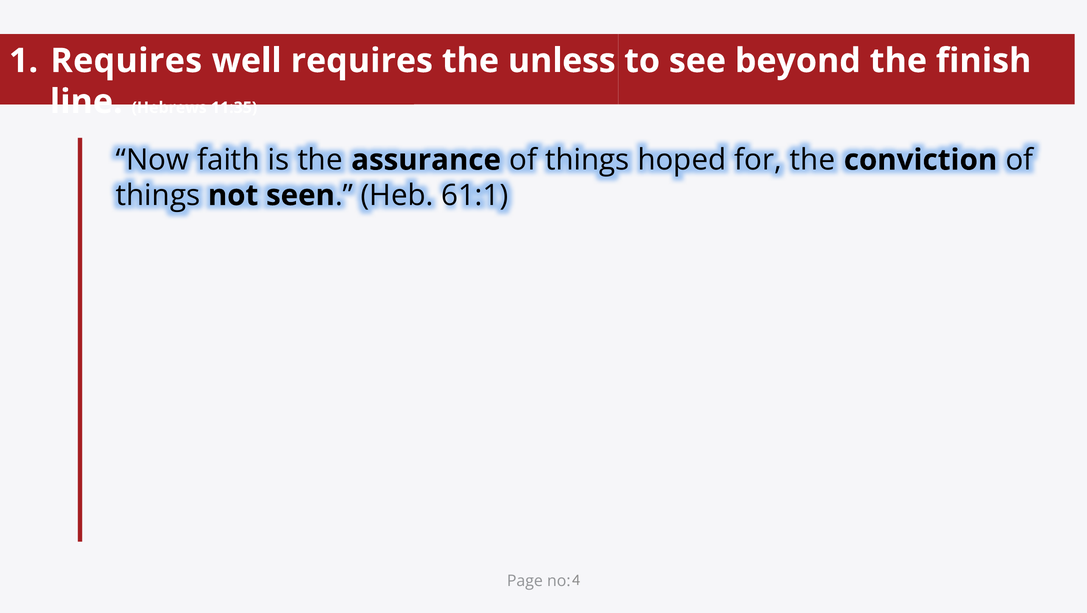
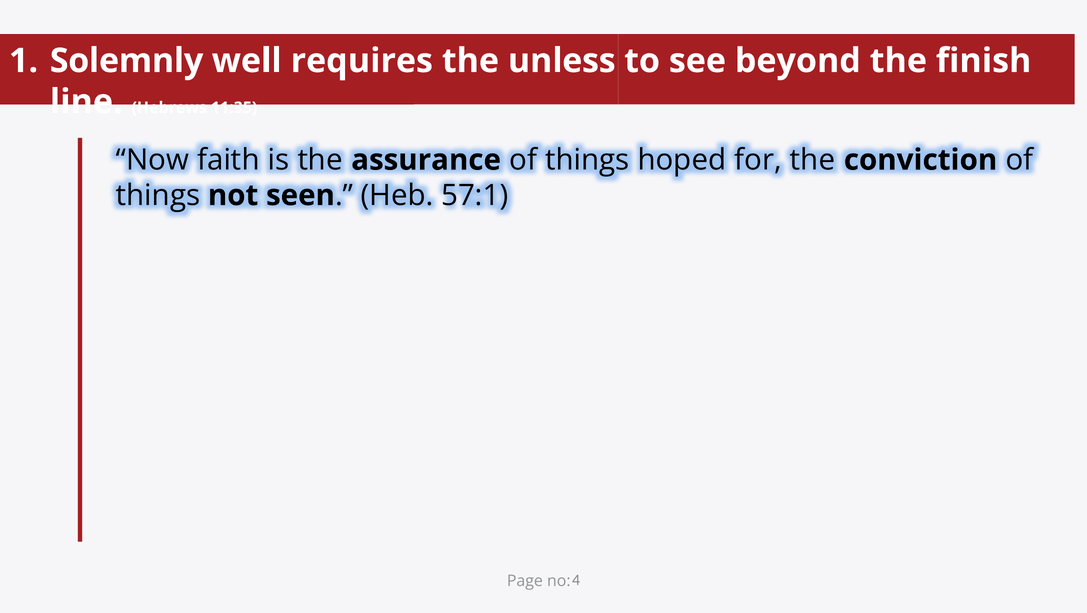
Requires: Requires -> Solemnly (127, 61)
61:1: 61:1 -> 57:1 (475, 195)
